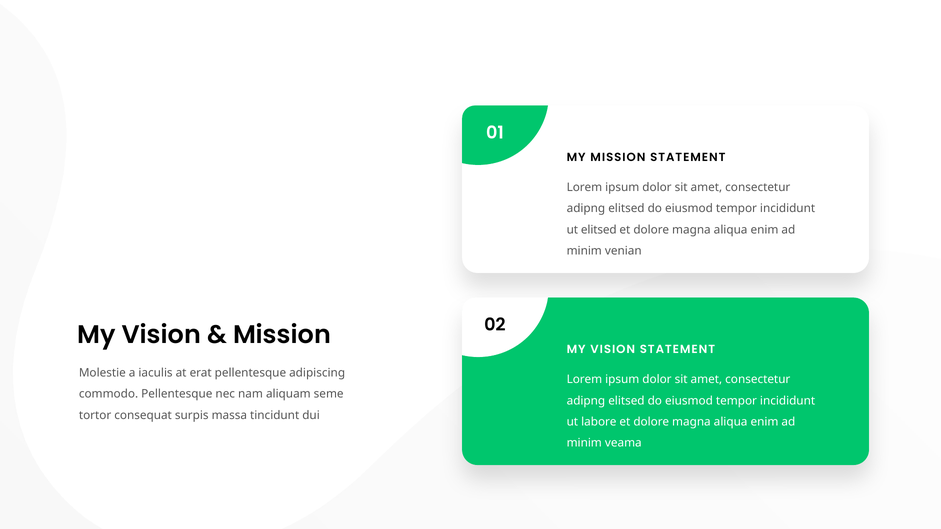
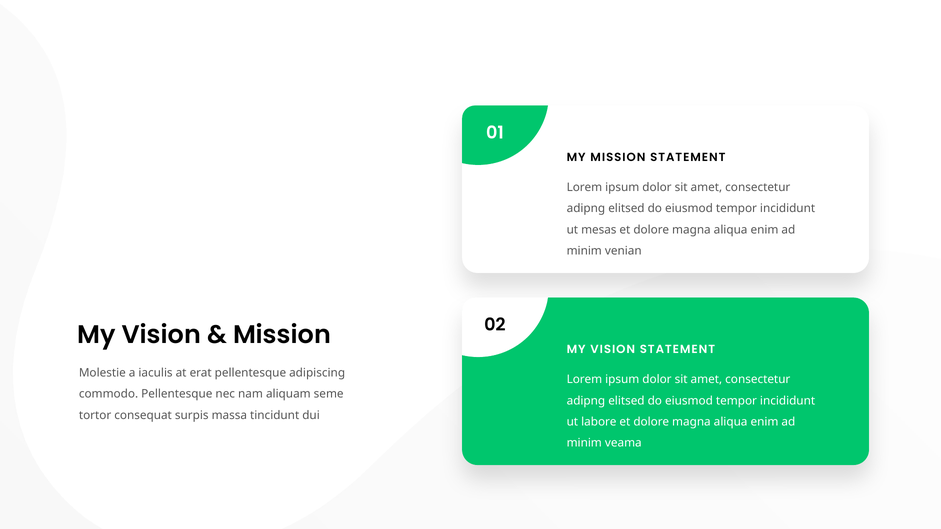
ut elitsed: elitsed -> mesas (599, 230)
